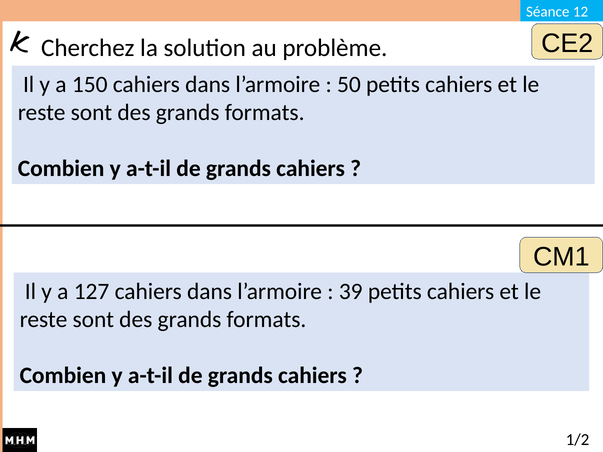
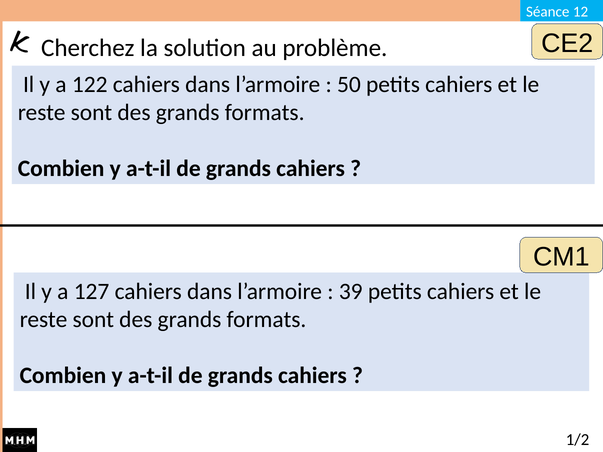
150: 150 -> 122 (90, 84)
